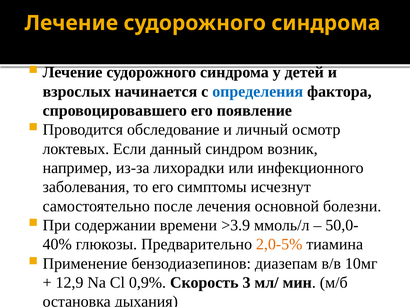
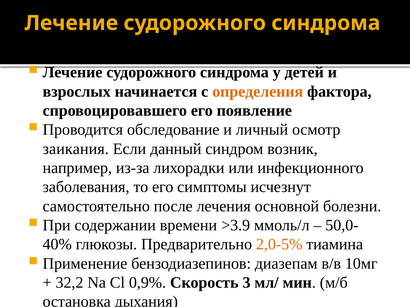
определения colour: blue -> orange (258, 92)
локтевых: локтевых -> заикания (76, 149)
12,9: 12,9 -> 32,2 (69, 283)
